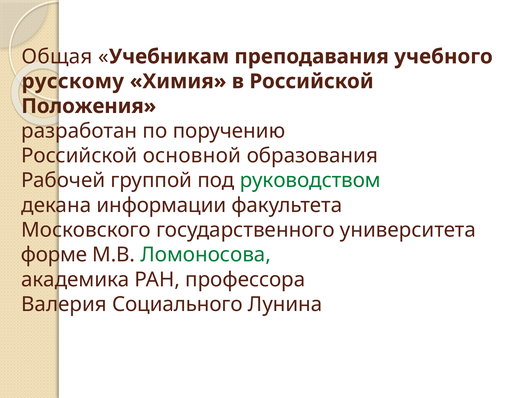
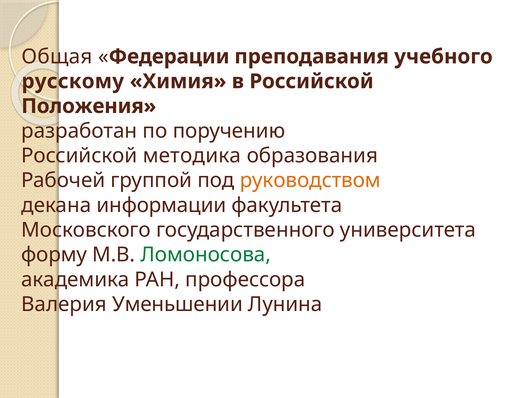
Учебникам: Учебникам -> Федерации (169, 57)
основной: основной -> методика (192, 156)
руководством colour: green -> orange (310, 181)
форме: форме -> форму (54, 255)
Социального: Социального -> Уменьшении (177, 305)
